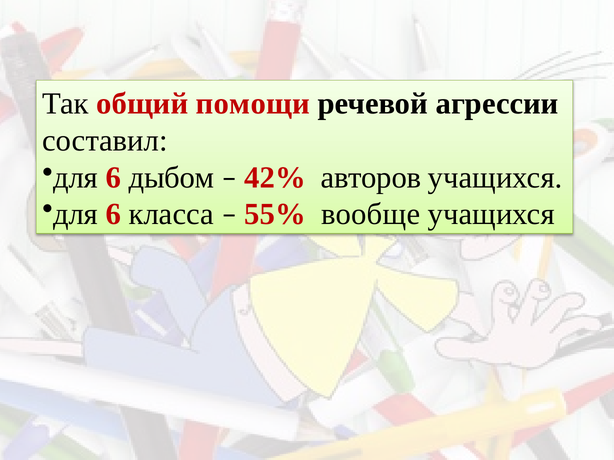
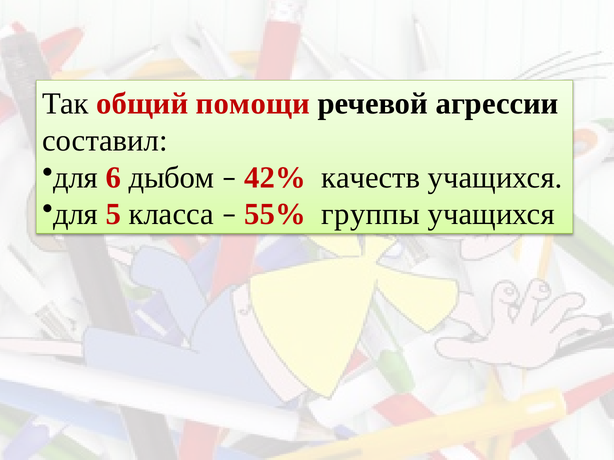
авторов: авторов -> качеств (371, 178)
6: 6 -> 5 (113, 214)
вообще: вообще -> группы (371, 214)
